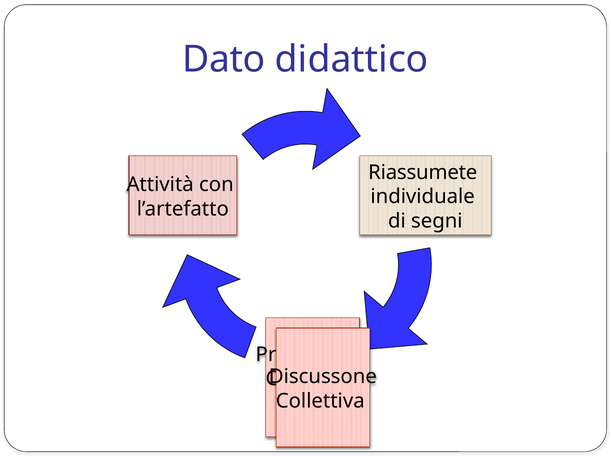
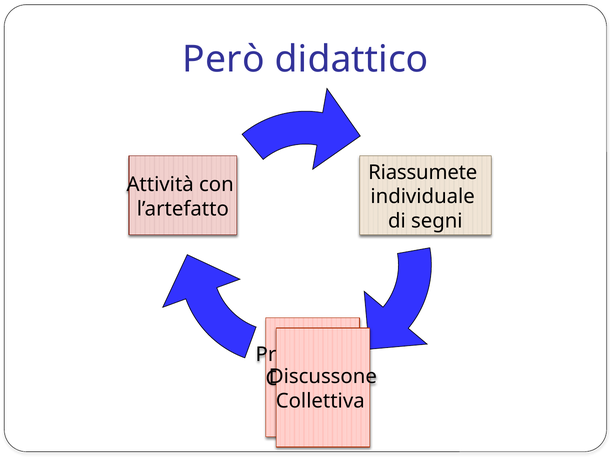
Dato: Dato -> Però (223, 59)
